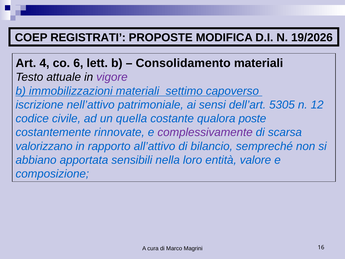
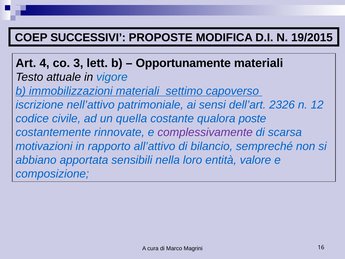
REGISTRATI: REGISTRATI -> SUCCESSIVI (88, 38)
19/2026: 19/2026 -> 19/2015 (312, 38)
6: 6 -> 3 (78, 63)
Consolidamento: Consolidamento -> Opportunamente (183, 63)
vigore colour: purple -> blue (112, 77)
5305: 5305 -> 2326 (282, 105)
valorizzano: valorizzano -> motivazioni (44, 146)
